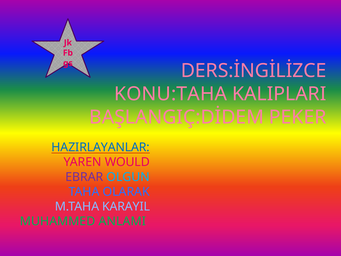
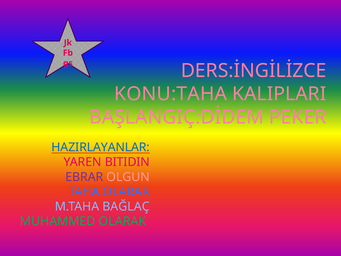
WOULD: WOULD -> BITIDIN (127, 162)
OLGUN colour: light blue -> pink (128, 177)
KARAYIL: KARAYIL -> BAĞLAÇ (126, 206)
MUHAMMED ANLAMI: ANLAMI -> OLARAK (122, 221)
